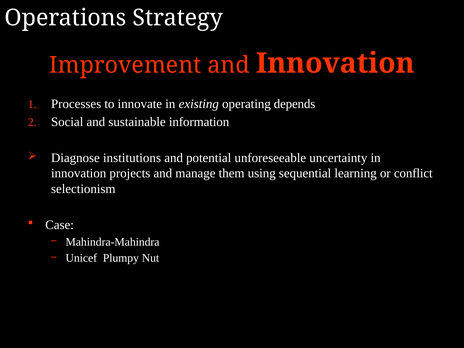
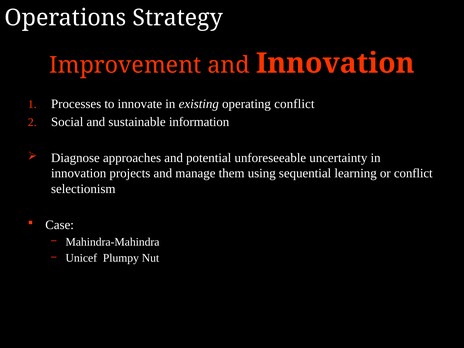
operating depends: depends -> conflict (294, 104)
institutions: institutions -> approaches (132, 158)
